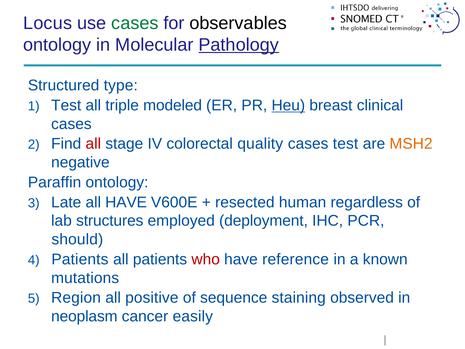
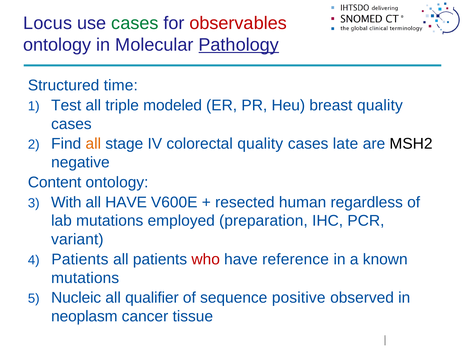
observables colour: black -> red (238, 23)
type: type -> time (121, 85)
Heu underline: present -> none (288, 105)
breast clinical: clinical -> quality (380, 105)
all colour: red -> orange (93, 144)
cases test: test -> late (346, 144)
MSH2 colour: orange -> black (411, 144)
Paraffin: Paraffin -> Content (55, 182)
Late: Late -> With (66, 202)
lab structures: structures -> mutations (110, 221)
deployment: deployment -> preparation (263, 221)
should: should -> variant (77, 239)
Region: Region -> Nucleic (76, 298)
positive: positive -> qualifier (152, 298)
staining: staining -> positive (299, 298)
easily: easily -> tissue (193, 316)
